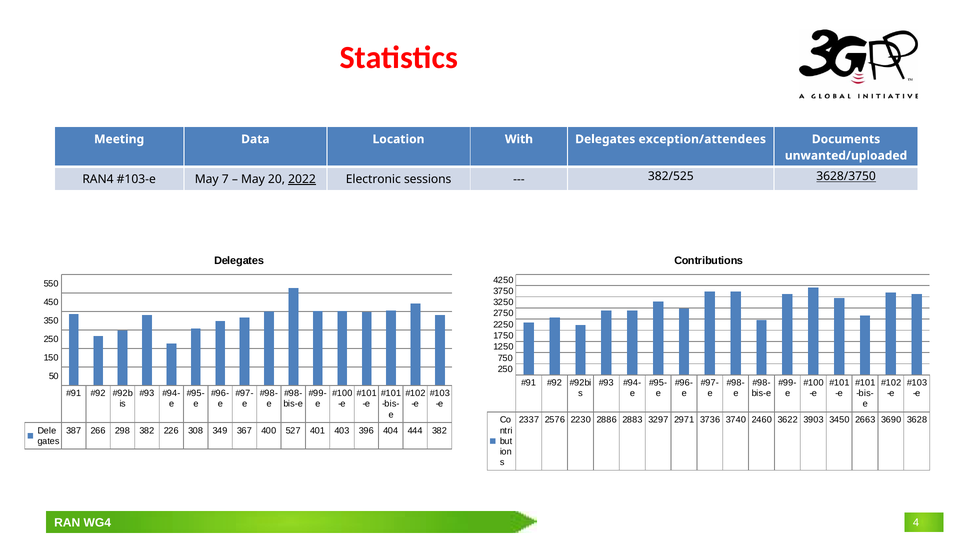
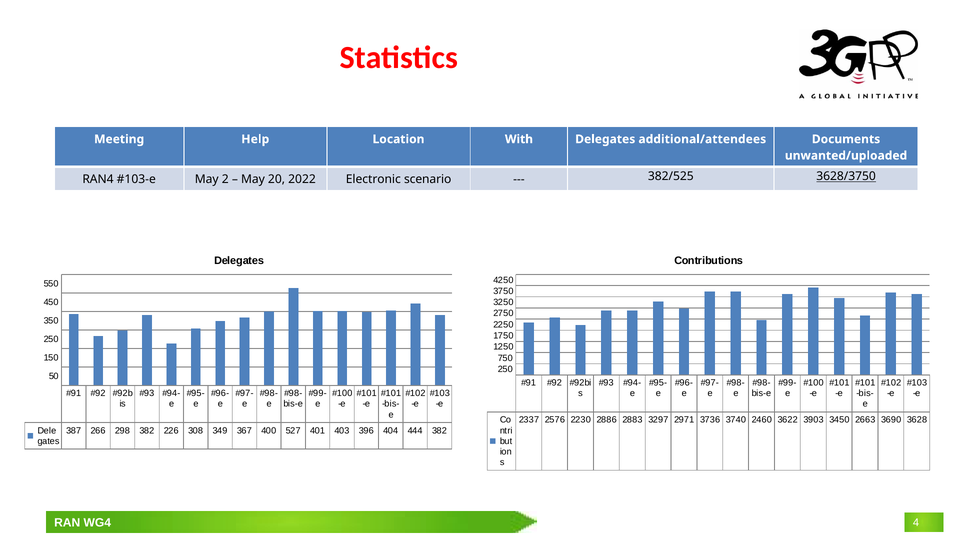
Data: Data -> Help (255, 139)
exception/attendees: exception/attendees -> additional/attendees (702, 139)
7: 7 -> 2 (225, 179)
2022 underline: present -> none (302, 179)
sessions: sessions -> scenario (428, 179)
